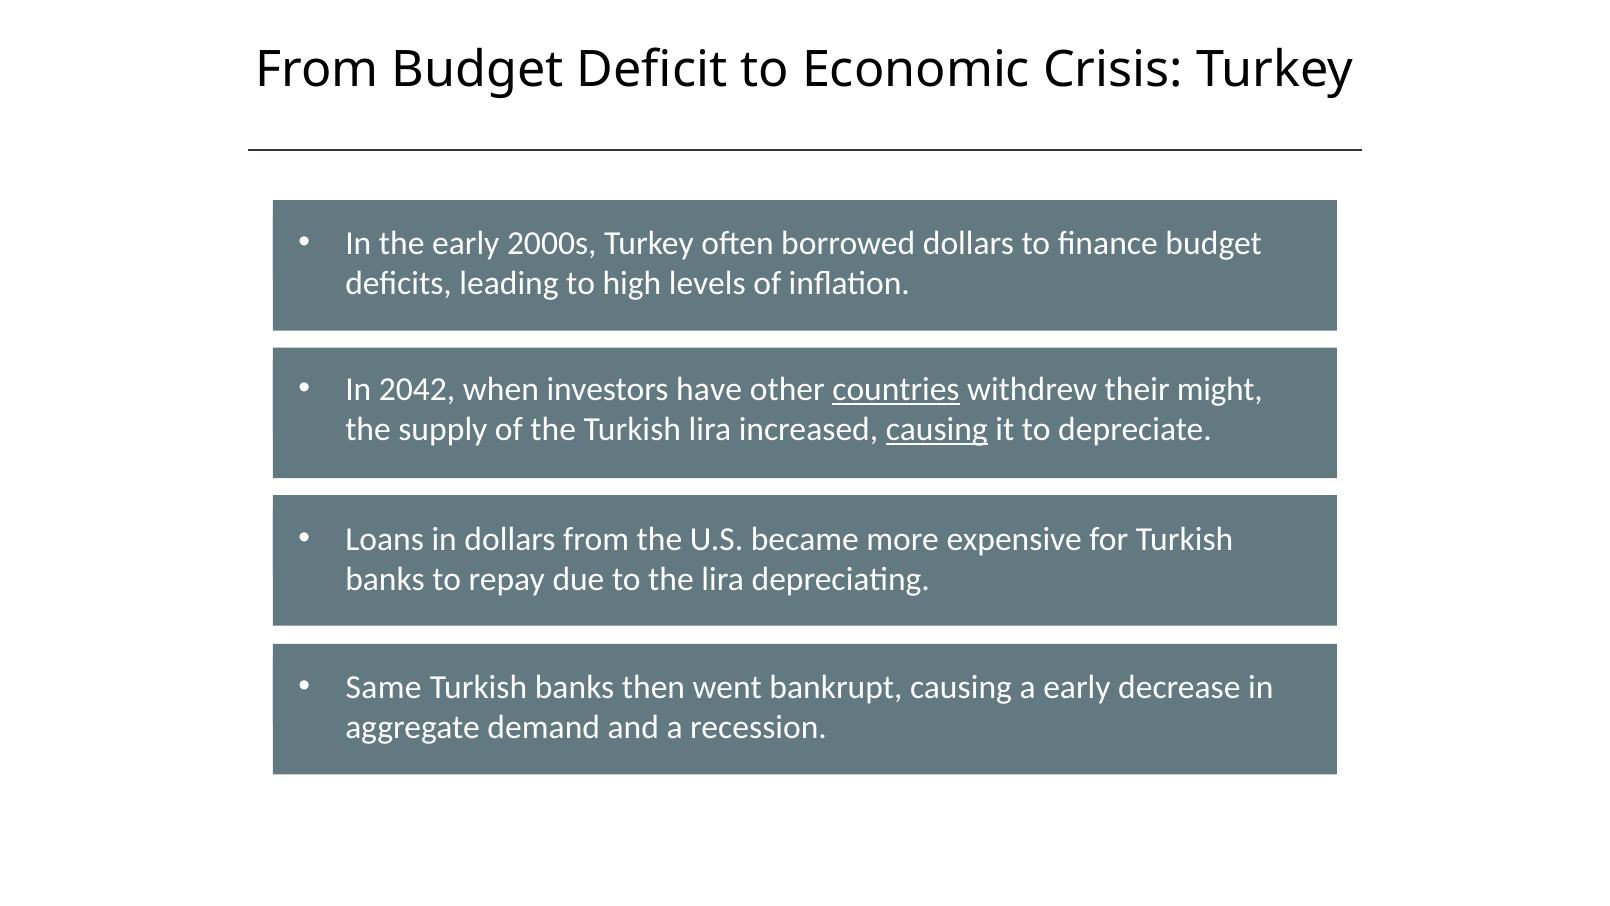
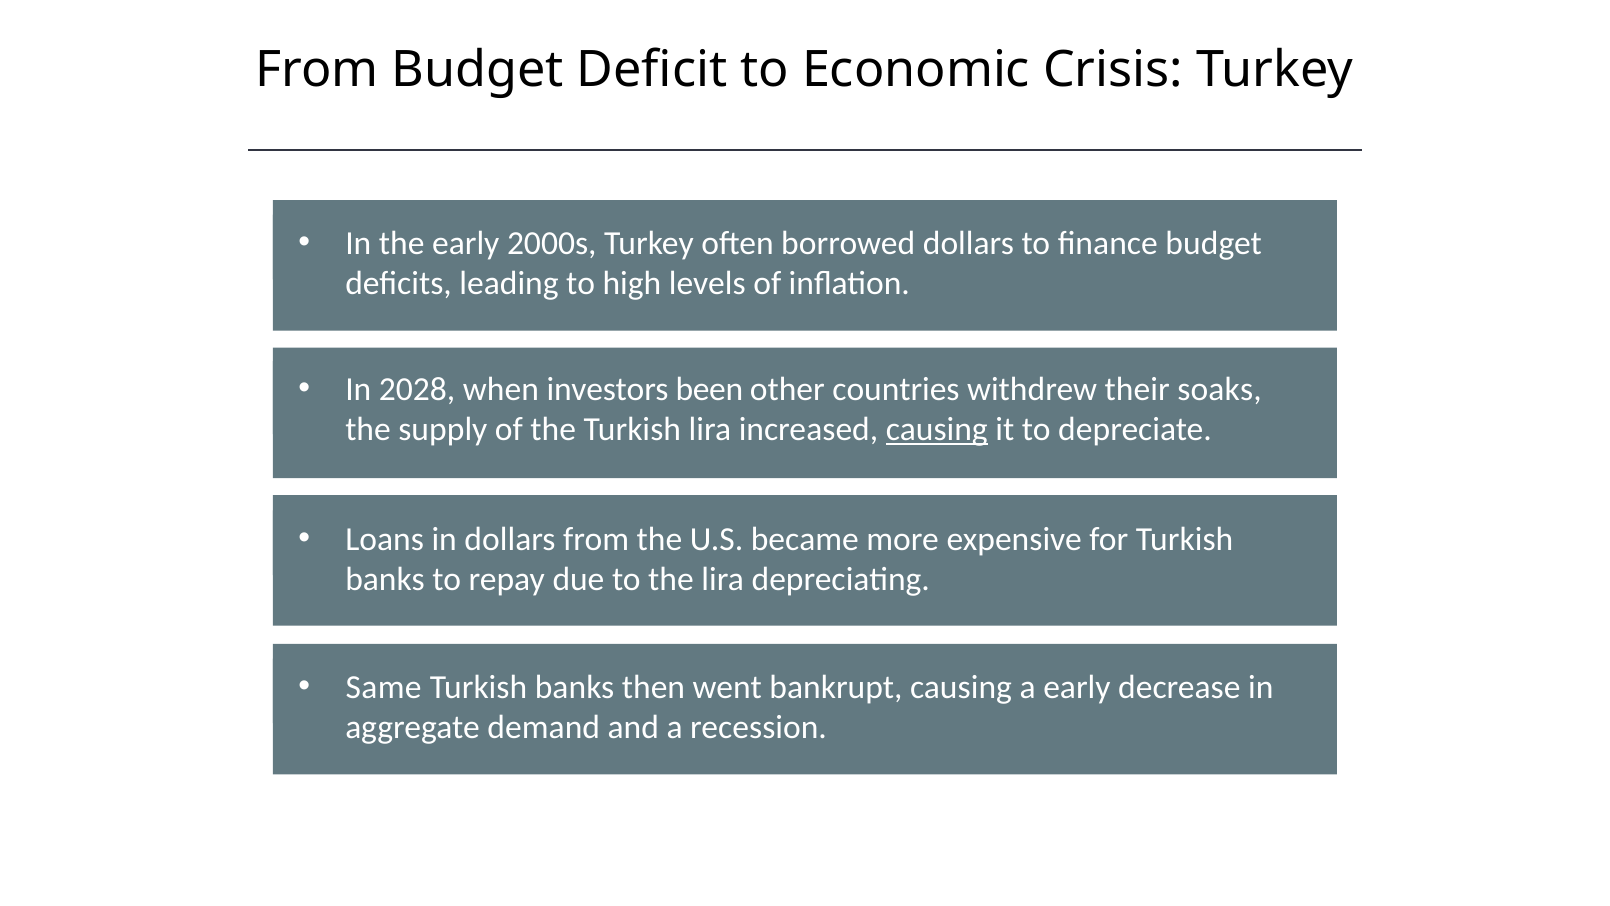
2042: 2042 -> 2028 (417, 389)
have: have -> been (709, 389)
countries underline: present -> none (896, 389)
might: might -> soaks (1220, 389)
